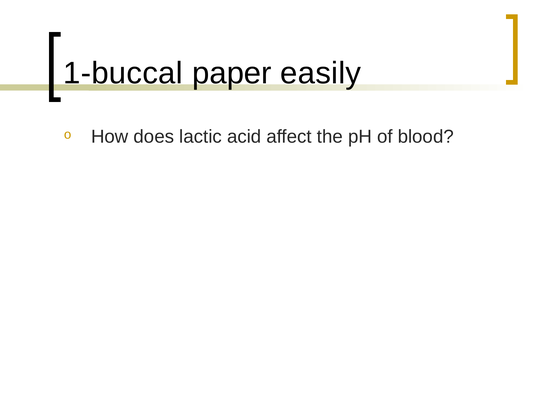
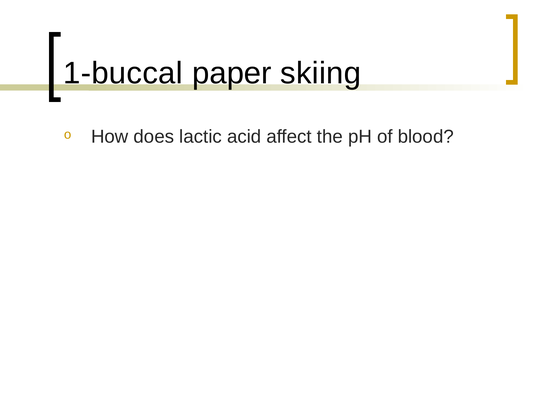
easily: easily -> skiing (321, 73)
